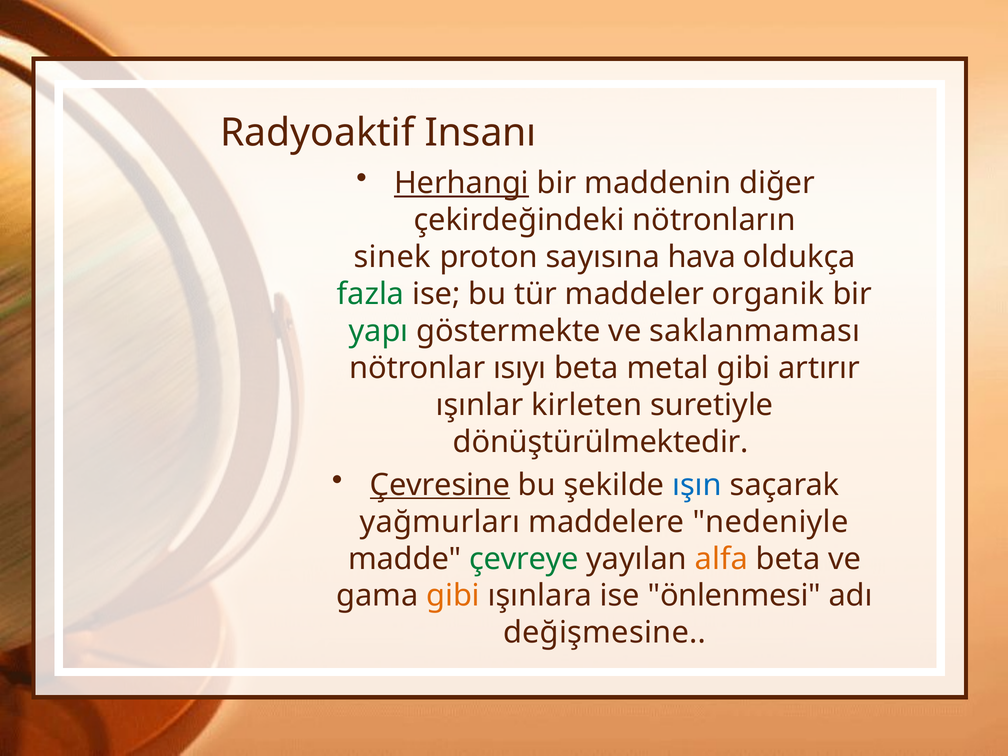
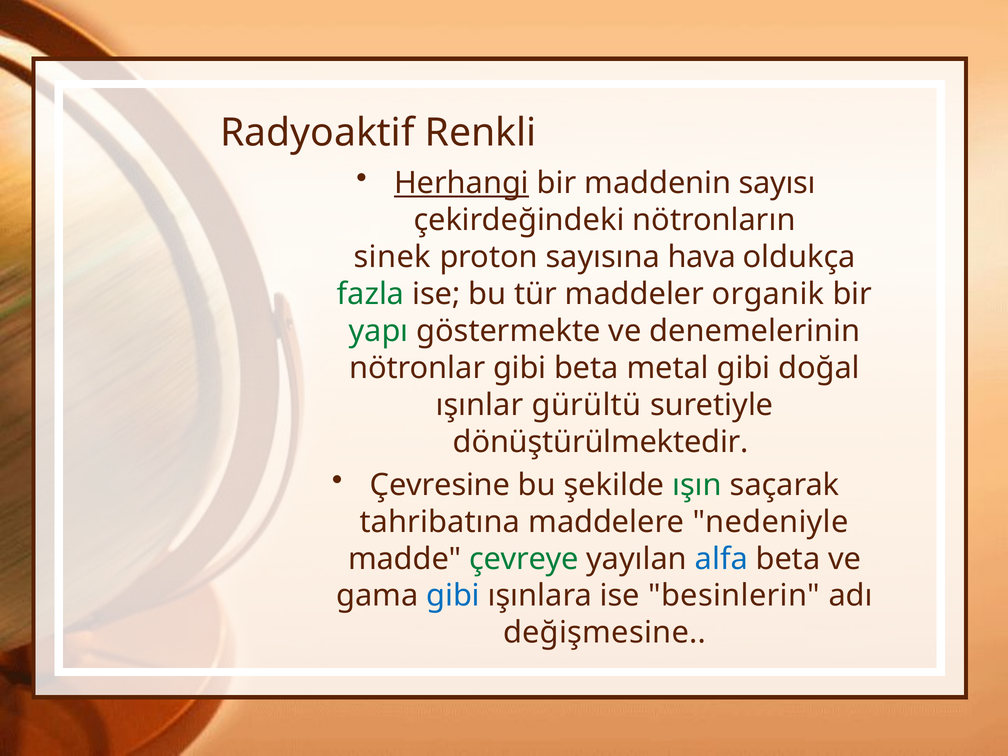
Insanı: Insanı -> Renkli (481, 133)
diğer: diğer -> sayısı (777, 183)
saklanmaması: saklanmaması -> denemelerinin (755, 331)
nötronlar ısıyı: ısıyı -> gibi (520, 368)
artırır: artırır -> doğal (819, 368)
kirleten: kirleten -> gürültü (587, 405)
Çevresine underline: present -> none (440, 485)
ışın colour: blue -> green (697, 485)
yağmurları: yağmurları -> tahribatına (440, 522)
alfa colour: orange -> blue (721, 559)
gibi colour: orange -> blue (453, 596)
önlenmesi: önlenmesi -> besinlerin (734, 596)
